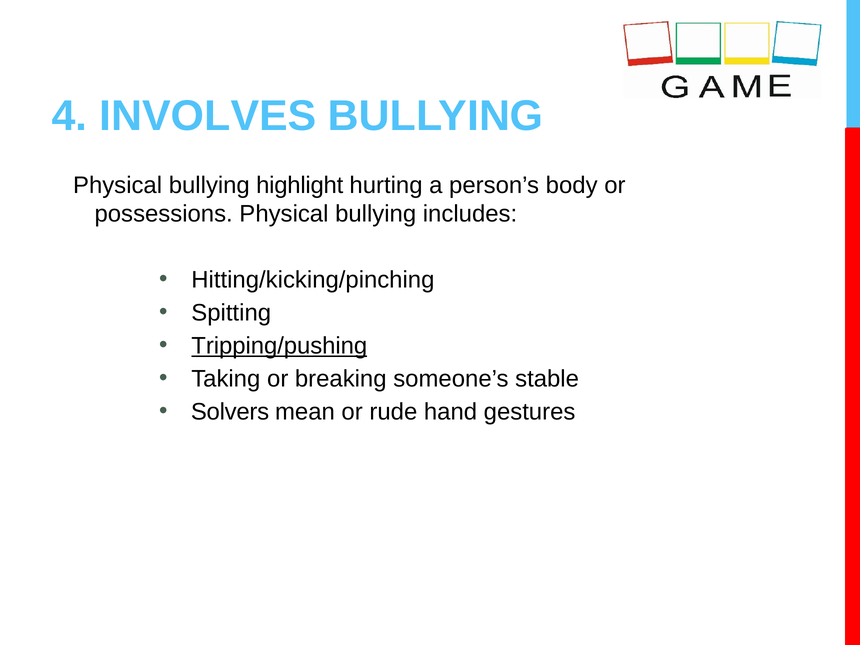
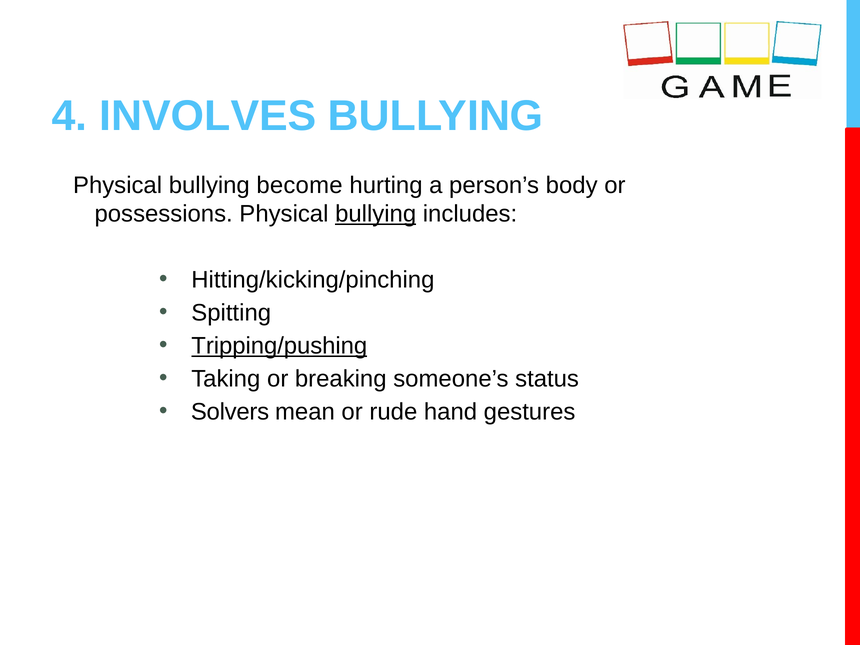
highlight: highlight -> become (299, 185)
bullying underline: none -> present (376, 214)
stable: stable -> status (547, 379)
